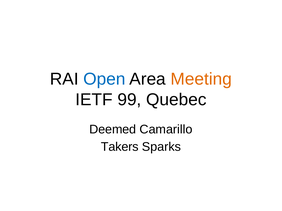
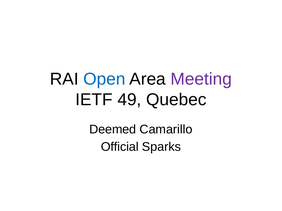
Meeting colour: orange -> purple (201, 79)
99: 99 -> 49 (129, 100)
Takers: Takers -> Official (120, 147)
